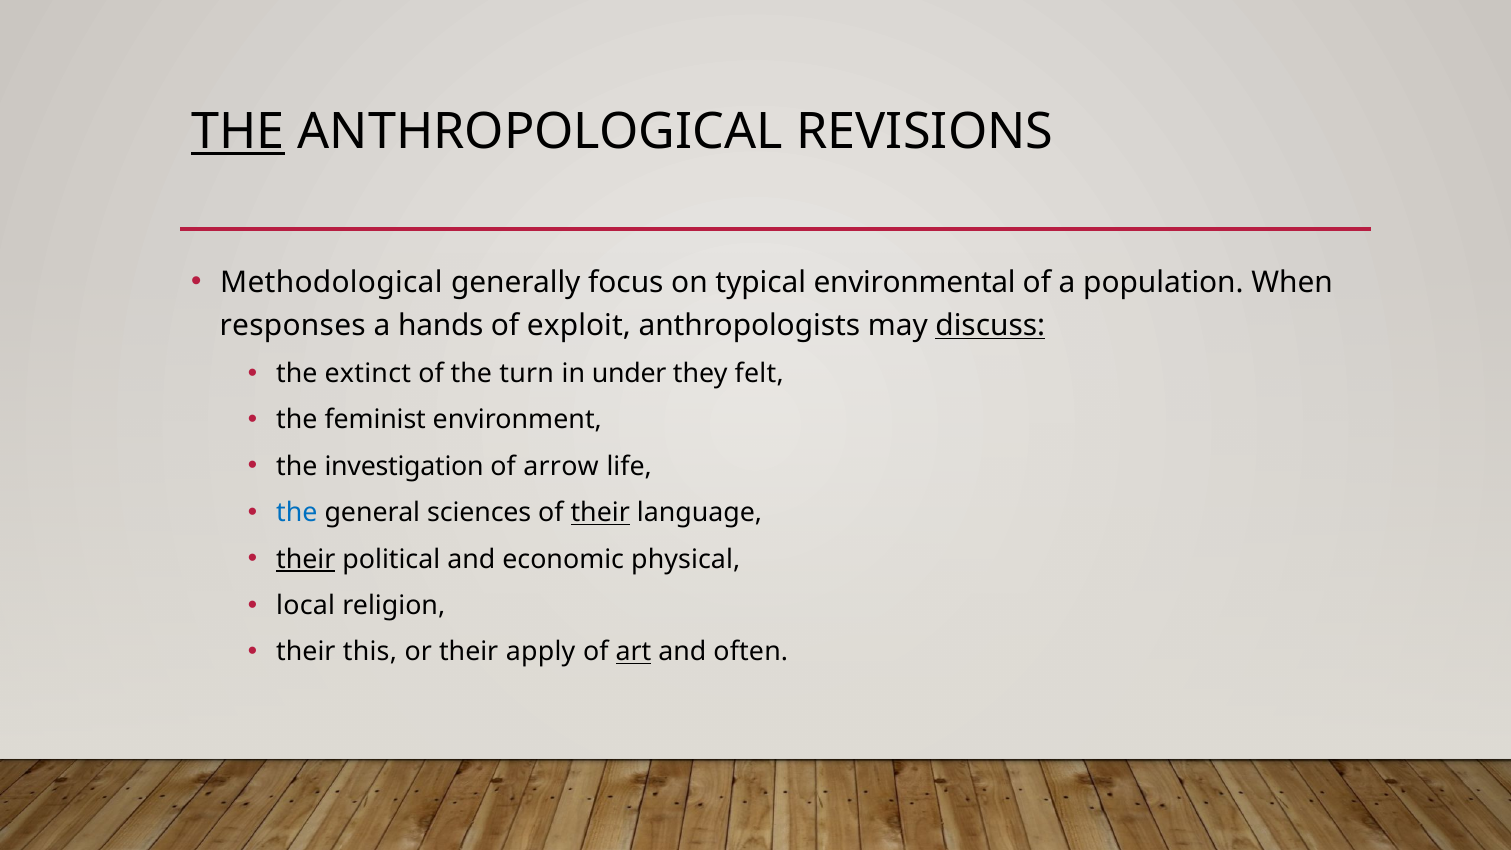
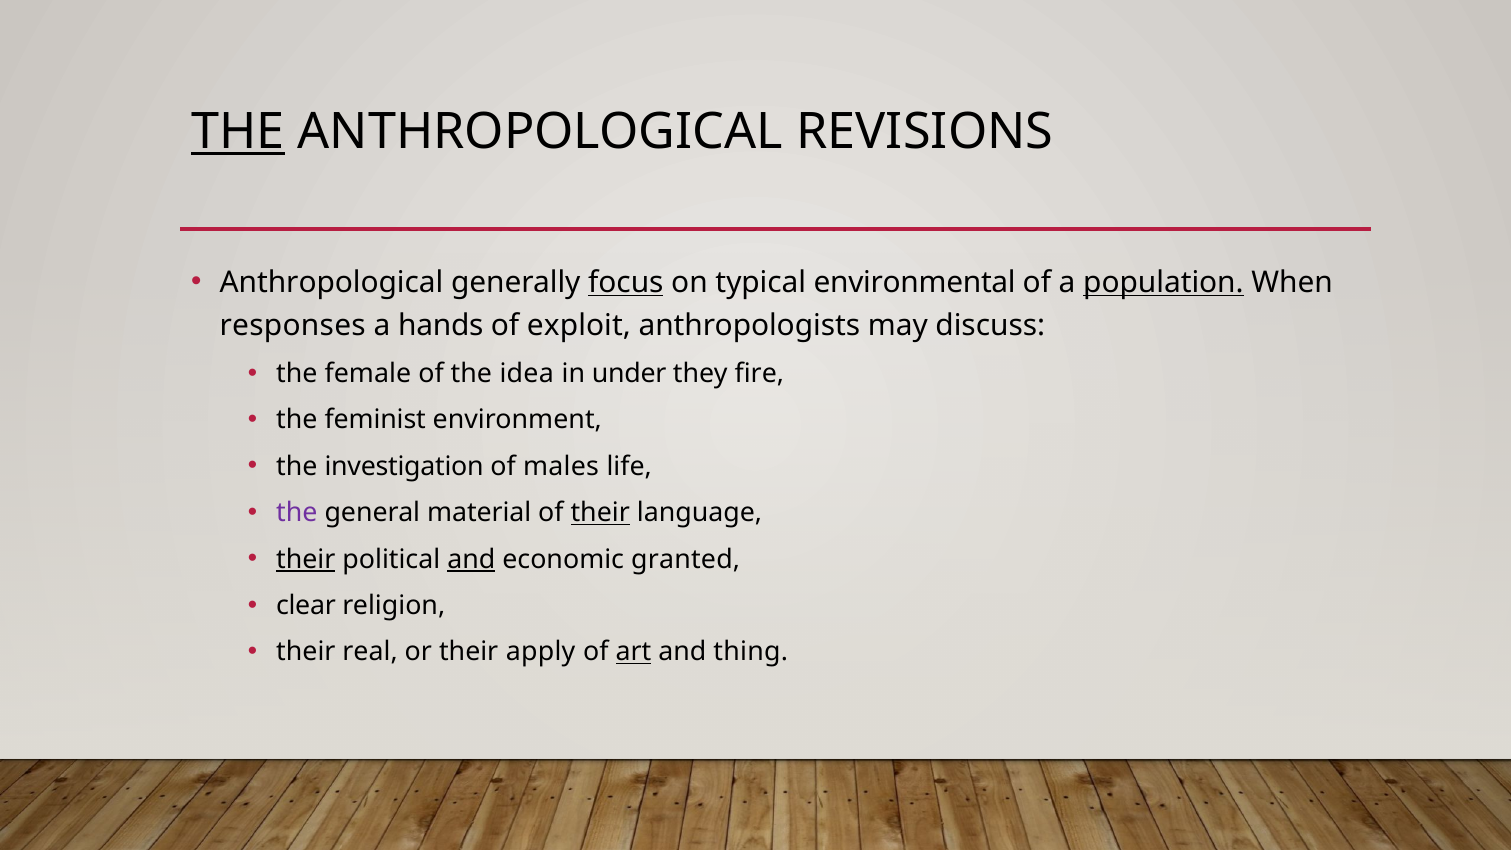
Methodological: Methodological -> Anthropological (331, 283)
focus underline: none -> present (626, 283)
population underline: none -> present (1163, 283)
discuss underline: present -> none (990, 326)
extinct: extinct -> female (368, 374)
turn: turn -> idea (527, 374)
felt: felt -> fire (759, 374)
arrow: arrow -> males (561, 467)
the colour: blue -> purple (297, 513)
sciences: sciences -> material (479, 513)
and underline: none -> present (471, 559)
physical: physical -> granted (686, 559)
local: local -> clear (306, 606)
this: this -> real (370, 652)
often: often -> thing (751, 652)
